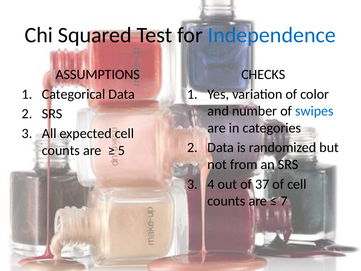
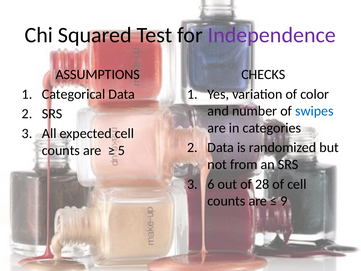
Independence colour: blue -> purple (272, 35)
4: 4 -> 6 (211, 184)
37: 37 -> 28 (262, 184)
7: 7 -> 9 (284, 201)
